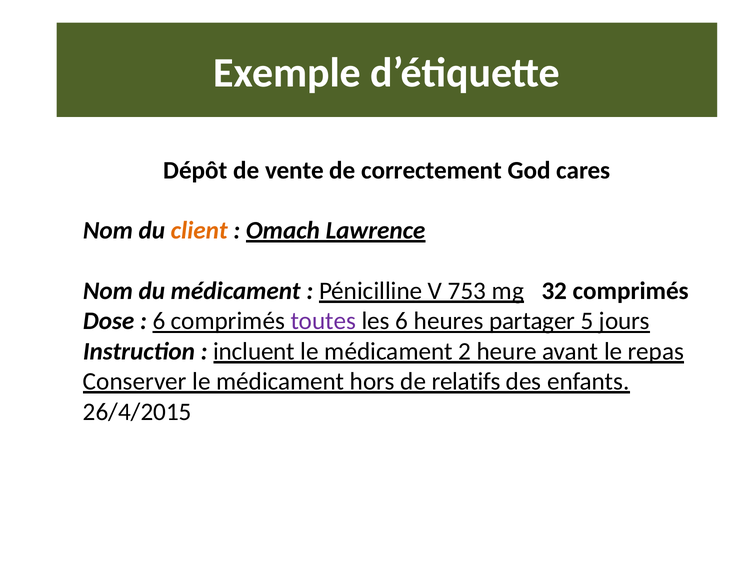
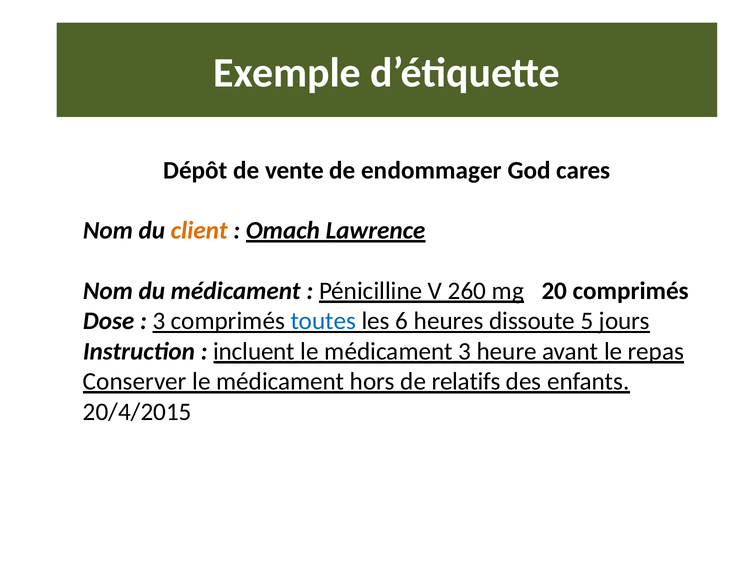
correctement: correctement -> endommager (432, 170)
753: 753 -> 260 (467, 291)
32: 32 -> 20 (554, 291)
6: 6 -> 3 (159, 321)
toutes colour: purple -> blue (323, 321)
partager: partager -> dissoute (532, 321)
médicament 2: 2 -> 3 (465, 352)
26/4/2015: 26/4/2015 -> 20/4/2015 (137, 412)
